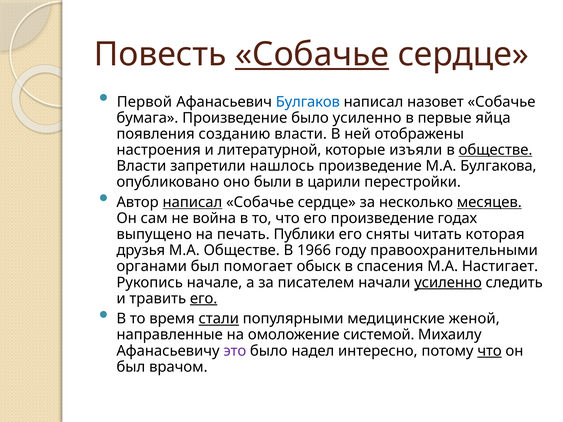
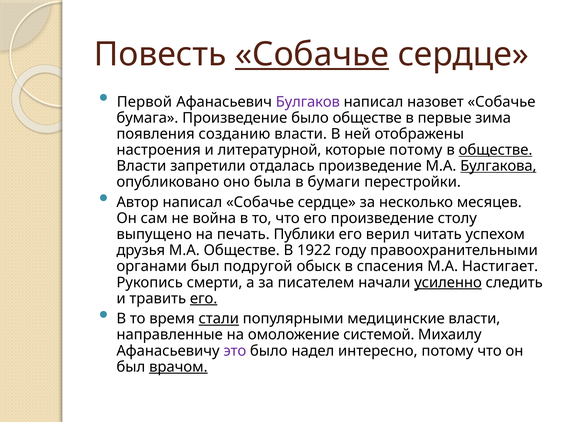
Булгаков colour: blue -> purple (308, 102)
было усиленно: усиленно -> обществе (367, 118)
яйца: яйца -> зима (493, 118)
которые изъяли: изъяли -> потому (416, 150)
нашлось: нашлось -> отдалась (282, 166)
Булгакова underline: none -> present (498, 166)
были: были -> была (273, 182)
царили: царили -> бумаги (334, 182)
написал underline: present -> none (192, 202)
месяцев underline: present -> none (489, 202)
годах: годах -> столу (457, 218)
сняты: сняты -> верил (388, 234)
которая: которая -> успехом (495, 234)
1966: 1966 -> 1922 (314, 251)
помогает: помогает -> подругой (258, 267)
начале: начале -> смерти (215, 283)
медицинские женой: женой -> власти (474, 319)
что underline: present -> none (490, 351)
врачом underline: none -> present (178, 367)
